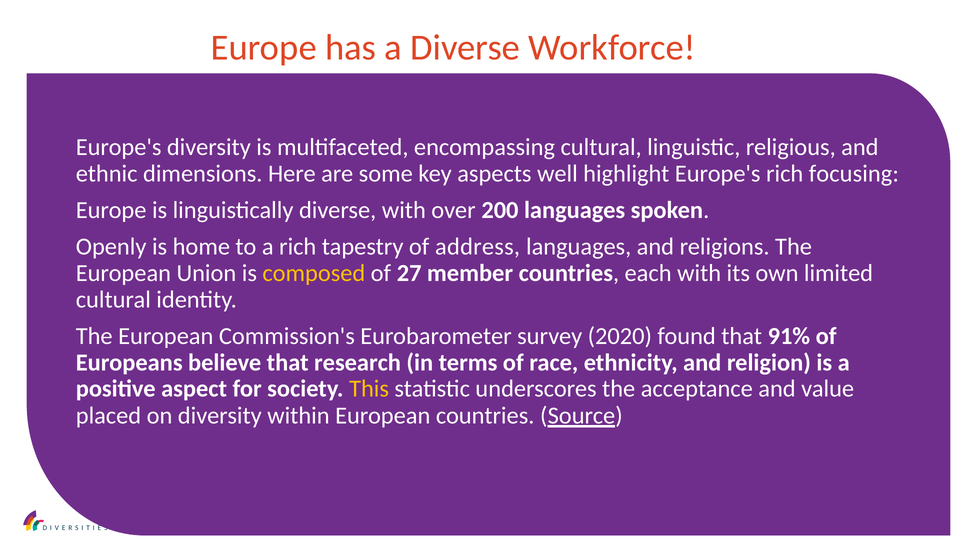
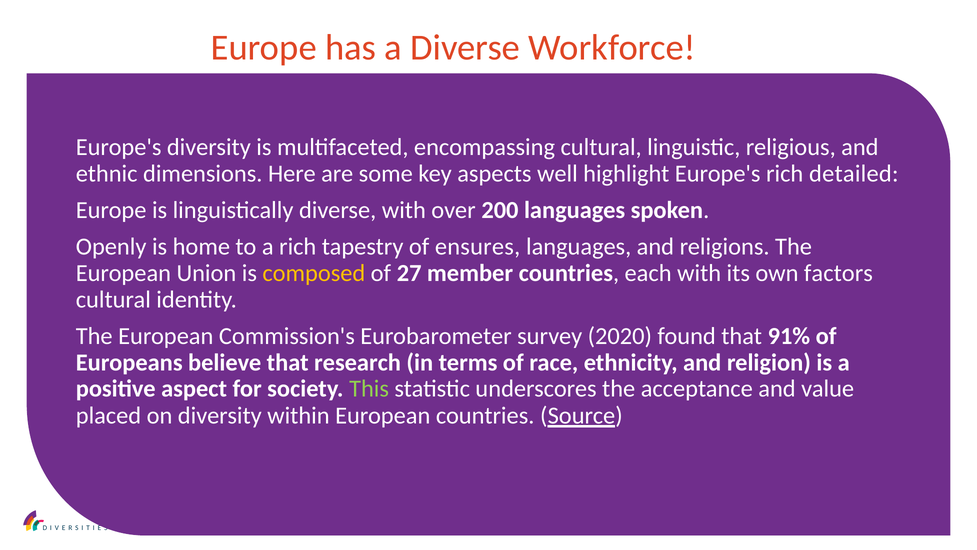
focusing: focusing -> detailed (854, 173)
address: address -> ensures (478, 246)
limited: limited -> factors (838, 273)
This colour: yellow -> light green (369, 389)
